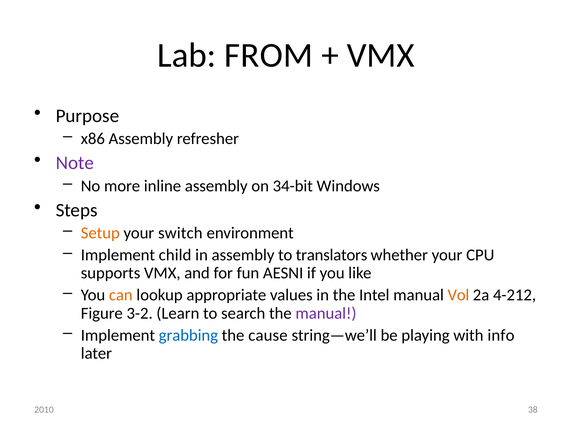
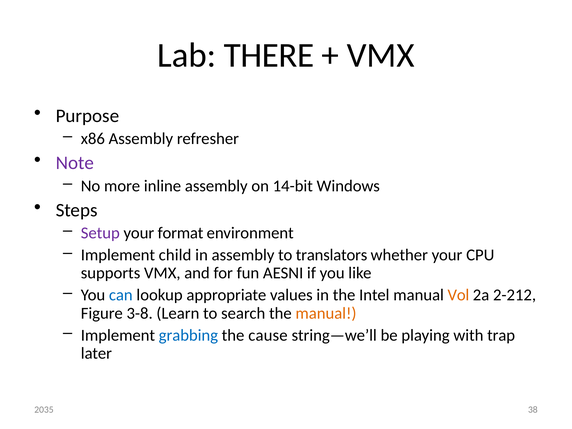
FROM: FROM -> THERE (269, 55)
34-bit: 34-bit -> 14-bit (293, 186)
Setup colour: orange -> purple (100, 233)
switch: switch -> format (181, 233)
can colour: orange -> blue (121, 295)
4-212: 4-212 -> 2-212 (515, 295)
3-2: 3-2 -> 3-8 (140, 313)
manual colour: purple -> orange (326, 313)
info: info -> trap (501, 335)
2010: 2010 -> 2035 (44, 410)
